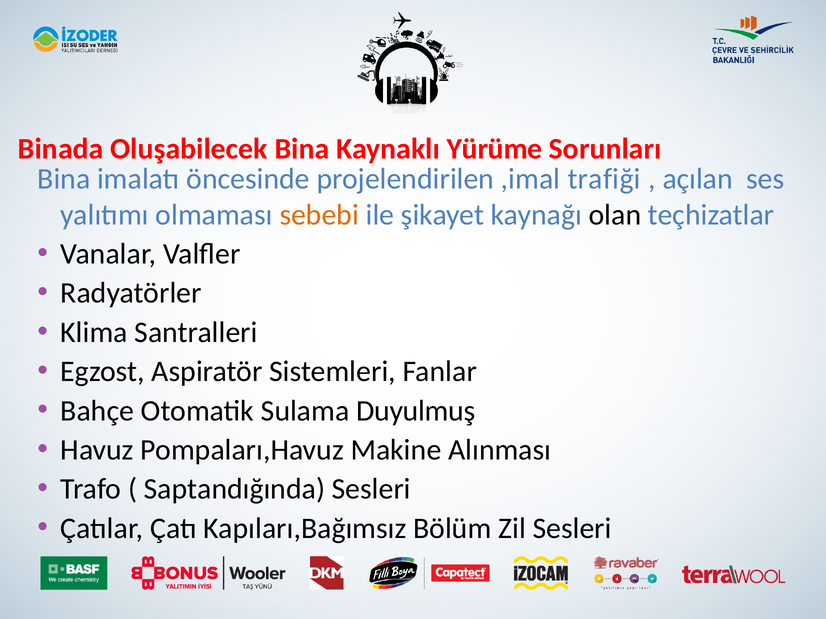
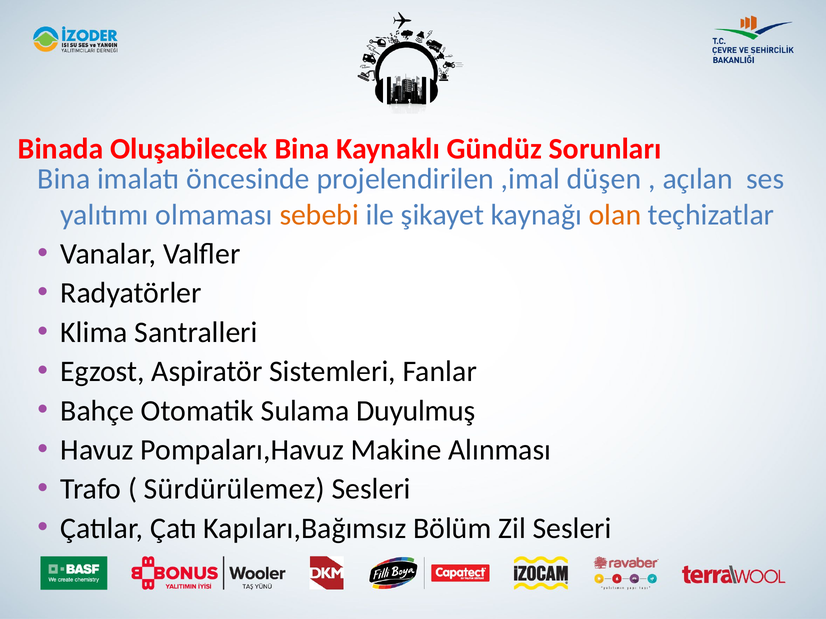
Yürüme: Yürüme -> Gündüz (494, 149)
trafiği: trafiği -> düşen (604, 179)
olan colour: black -> orange (615, 215)
Saptandığında: Saptandığında -> Sürdürülemez (234, 489)
